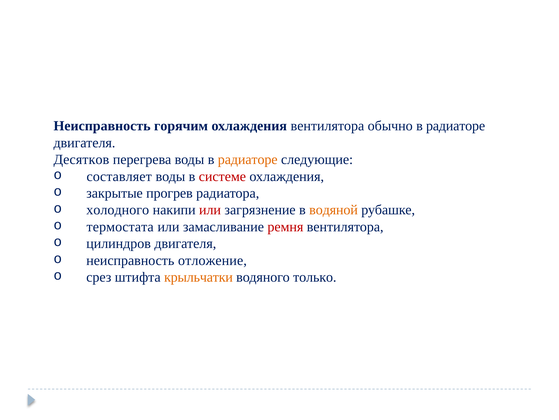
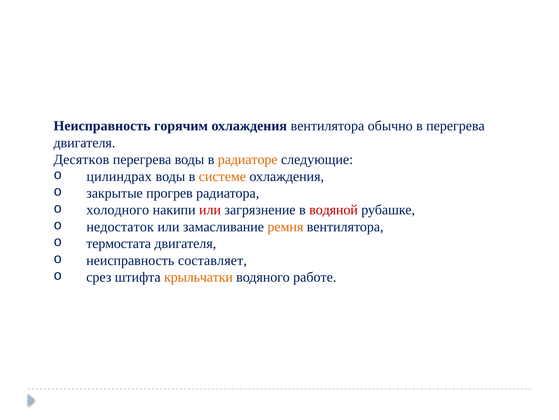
обычно в радиаторе: радиаторе -> перегрева (455, 126)
составляет: составляет -> цилиндрах (119, 176)
системе colour: red -> orange (222, 176)
водяной colour: orange -> red (334, 210)
термостата: термостата -> недостаток (120, 226)
ремня colour: red -> orange (285, 226)
цилиндров: цилиндров -> термостата (119, 243)
отложение: отложение -> составляет (212, 260)
только: только -> работе (315, 277)
